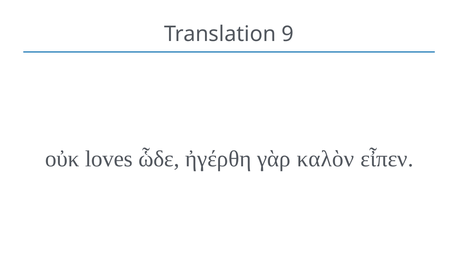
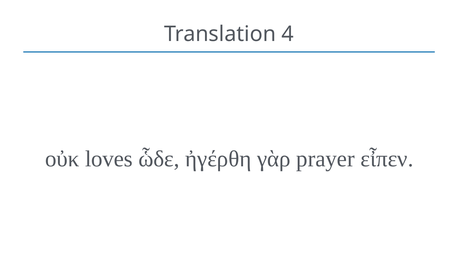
9: 9 -> 4 (288, 34)
καλὸν: καλὸν -> prayer (326, 159)
